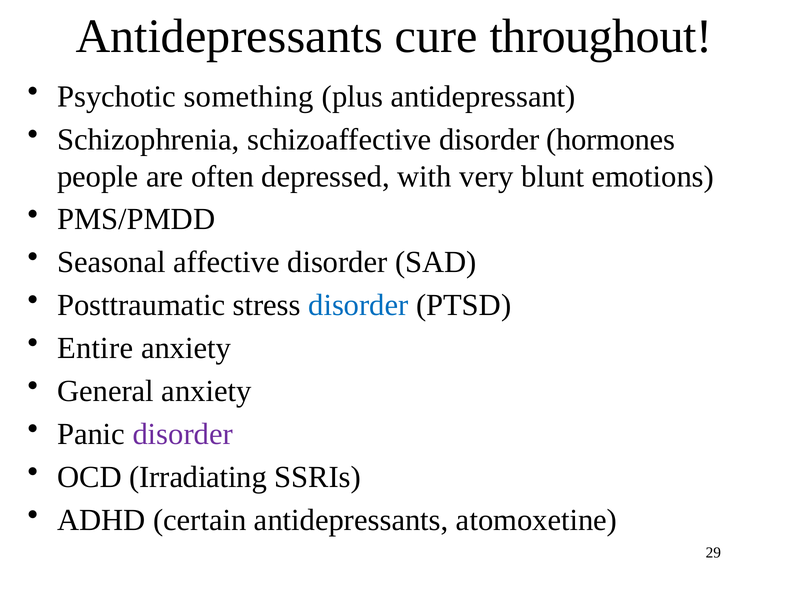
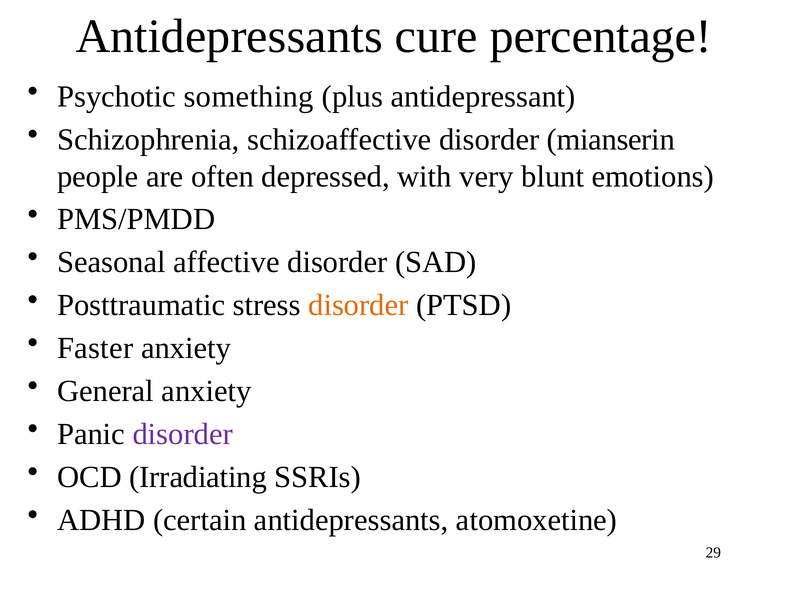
throughout: throughout -> percentage (601, 36)
hormones: hormones -> mianserin (611, 140)
disorder colour: blue -> orange (358, 305)
Entire: Entire -> Faster (95, 348)
